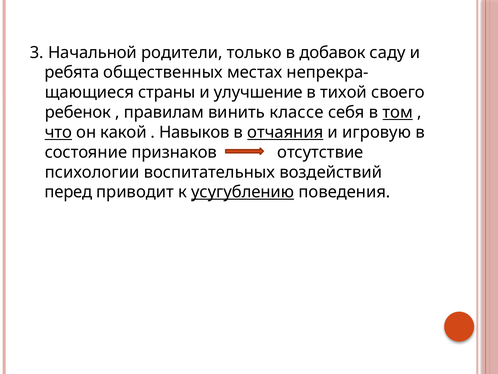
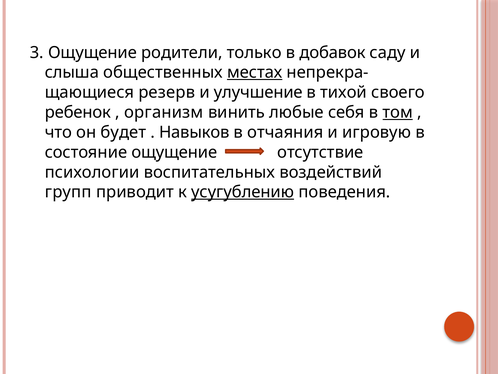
3 Начальной: Начальной -> Ощущение (93, 52)
ребята: ребята -> слыша (72, 72)
местах underline: none -> present (255, 72)
страны: страны -> резерв (167, 92)
правилам: правилам -> организм (164, 112)
классе: классе -> любые (297, 112)
что underline: present -> none (58, 132)
какой: какой -> будет (123, 132)
отчаяния underline: present -> none (285, 132)
состояние признаков: признаков -> ощущение (174, 152)
перед: перед -> групп (68, 192)
